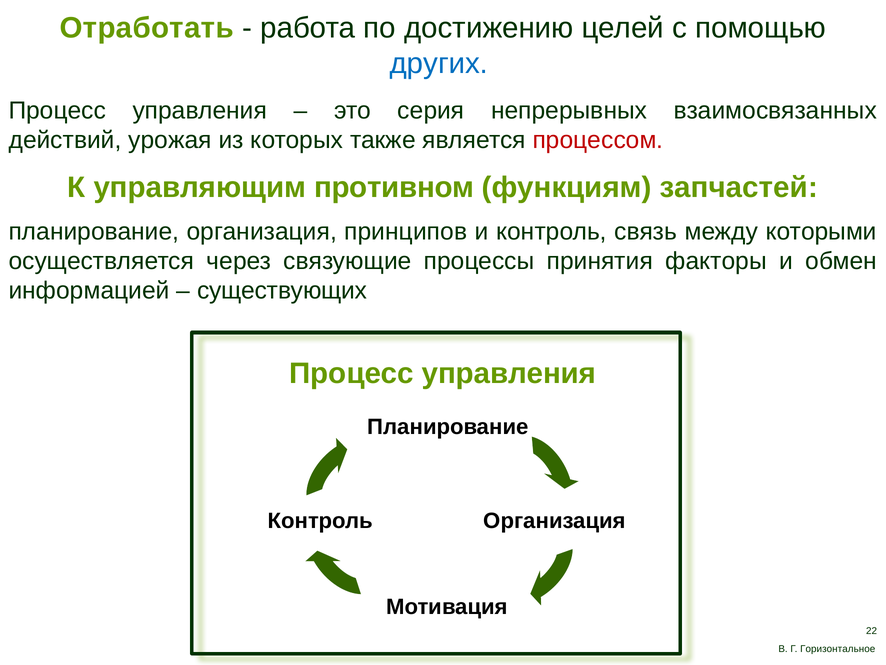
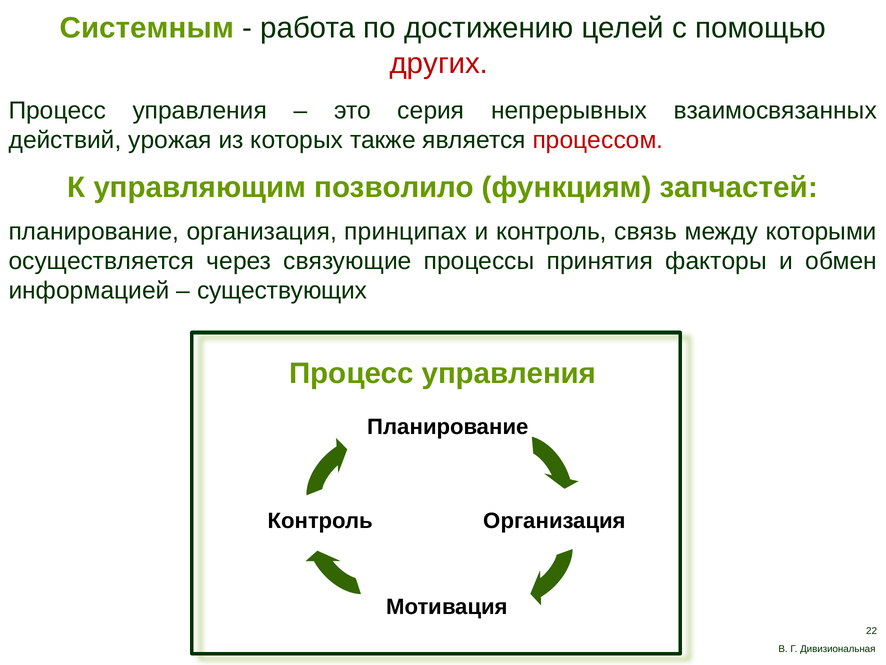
Отработать: Отработать -> Системным (147, 28)
других colour: blue -> red (439, 63)
противном: противном -> позволило (394, 188)
принципов: принципов -> принципах (406, 231)
Горизонтальное: Горизонтальное -> Дивизиональная (838, 648)
